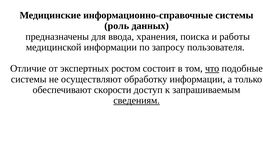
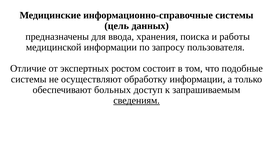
роль: роль -> цель (117, 26)
что underline: present -> none (212, 68)
скорости: скорости -> больных (113, 90)
